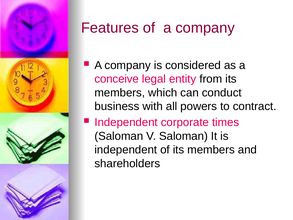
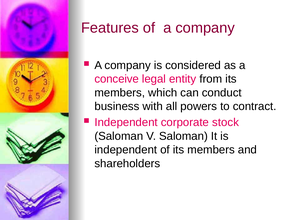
times: times -> stock (226, 122)
